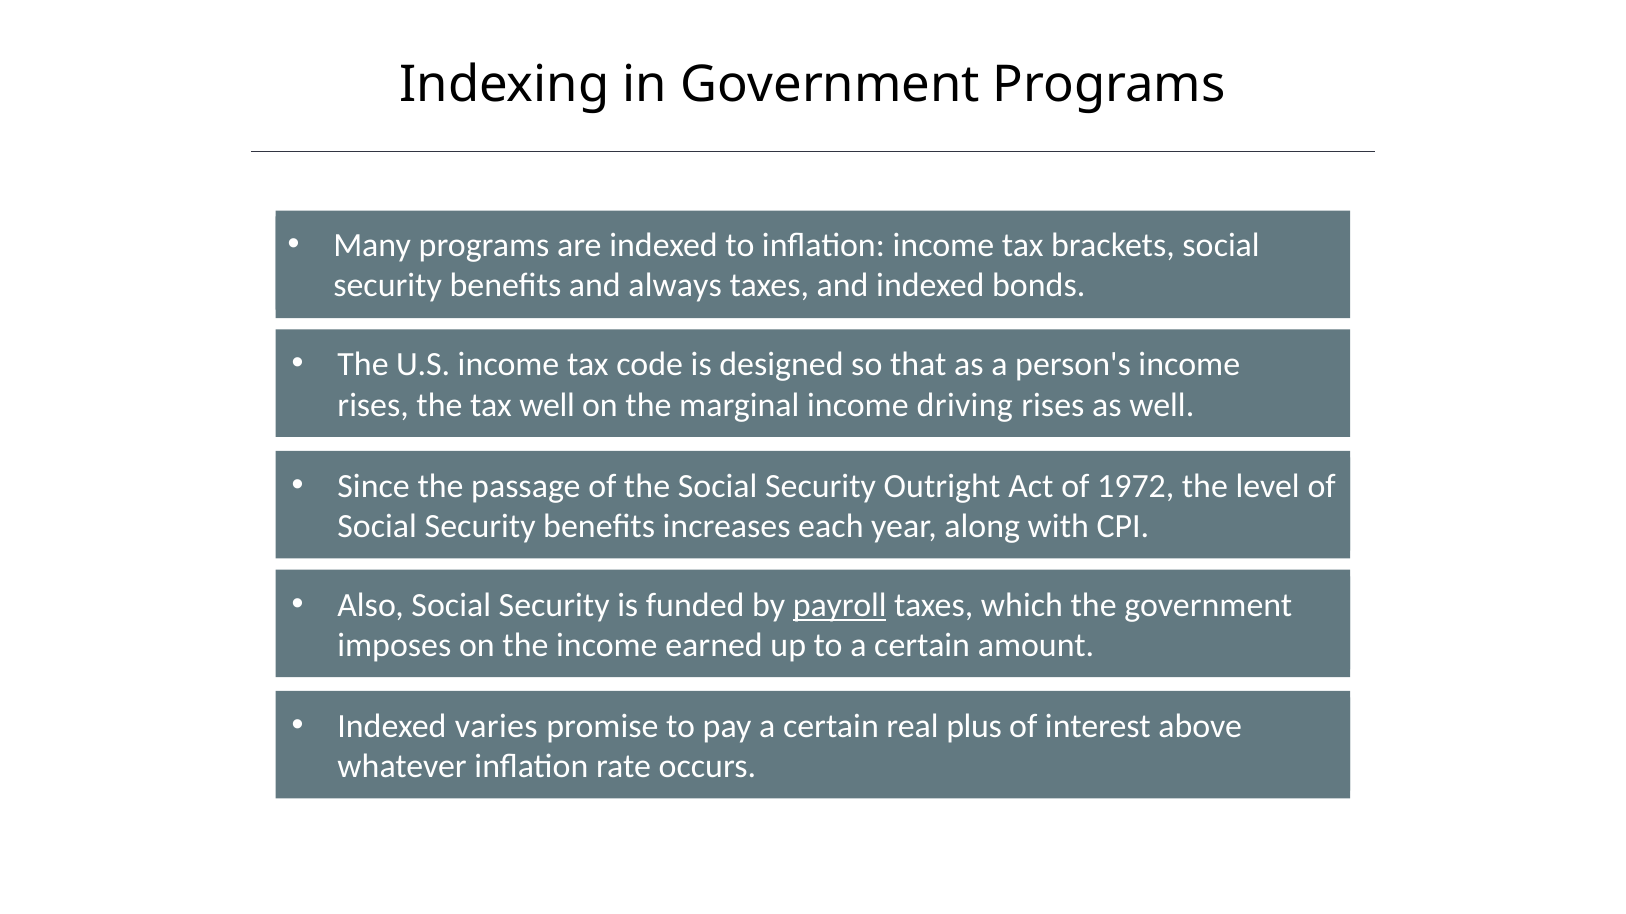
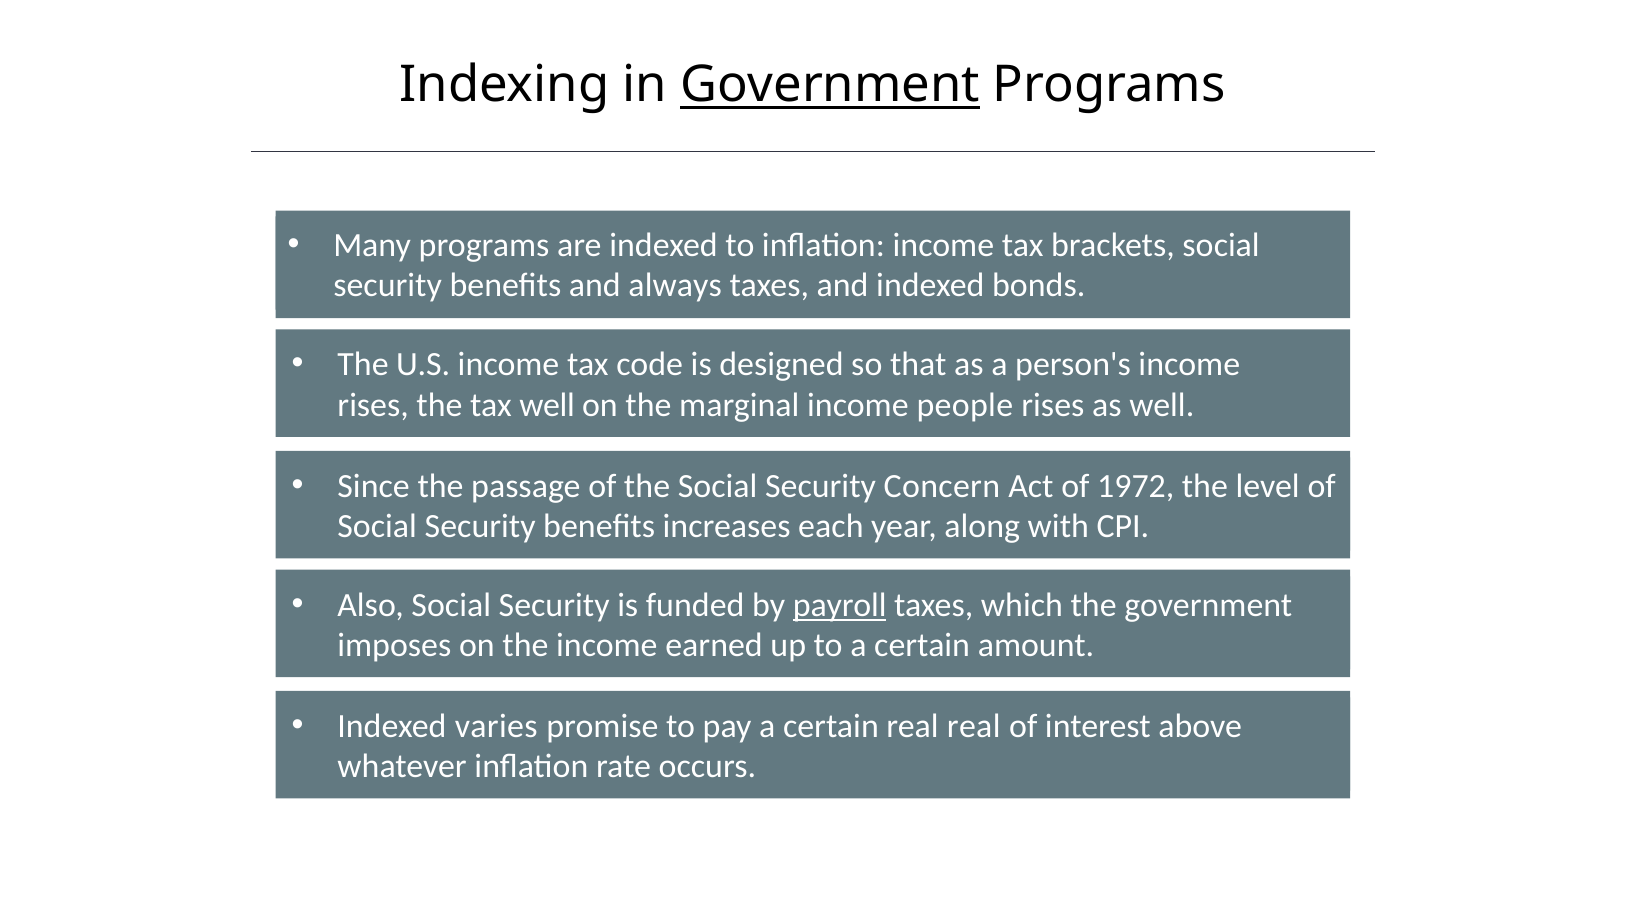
Government underline: none -> present (830, 85)
driving: driving -> people (965, 405)
Outright: Outright -> Concern (942, 486)
real plus: plus -> real (974, 727)
